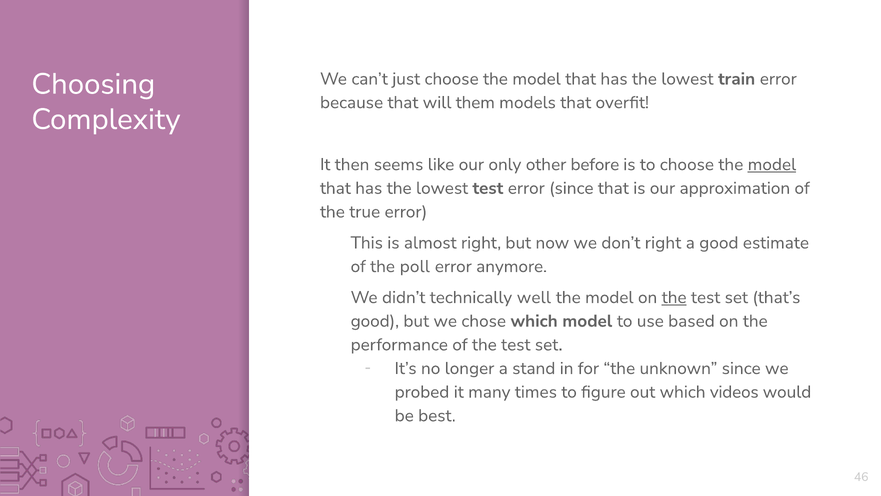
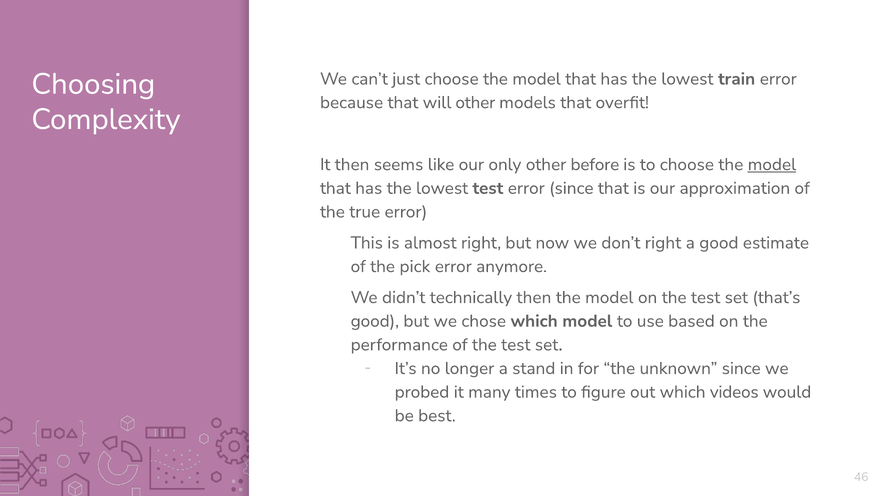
will them: them -> other (475, 102)
poll: poll -> pick (415, 266)
technically well: well -> then (534, 297)
the underline: present -> none (674, 297)
